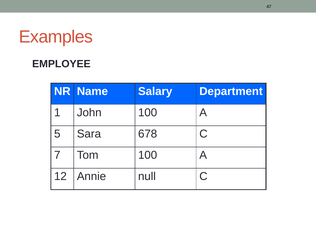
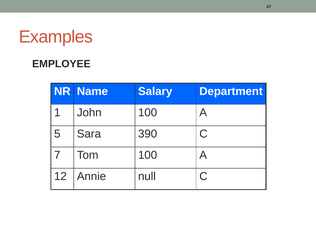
678: 678 -> 390 (148, 134)
